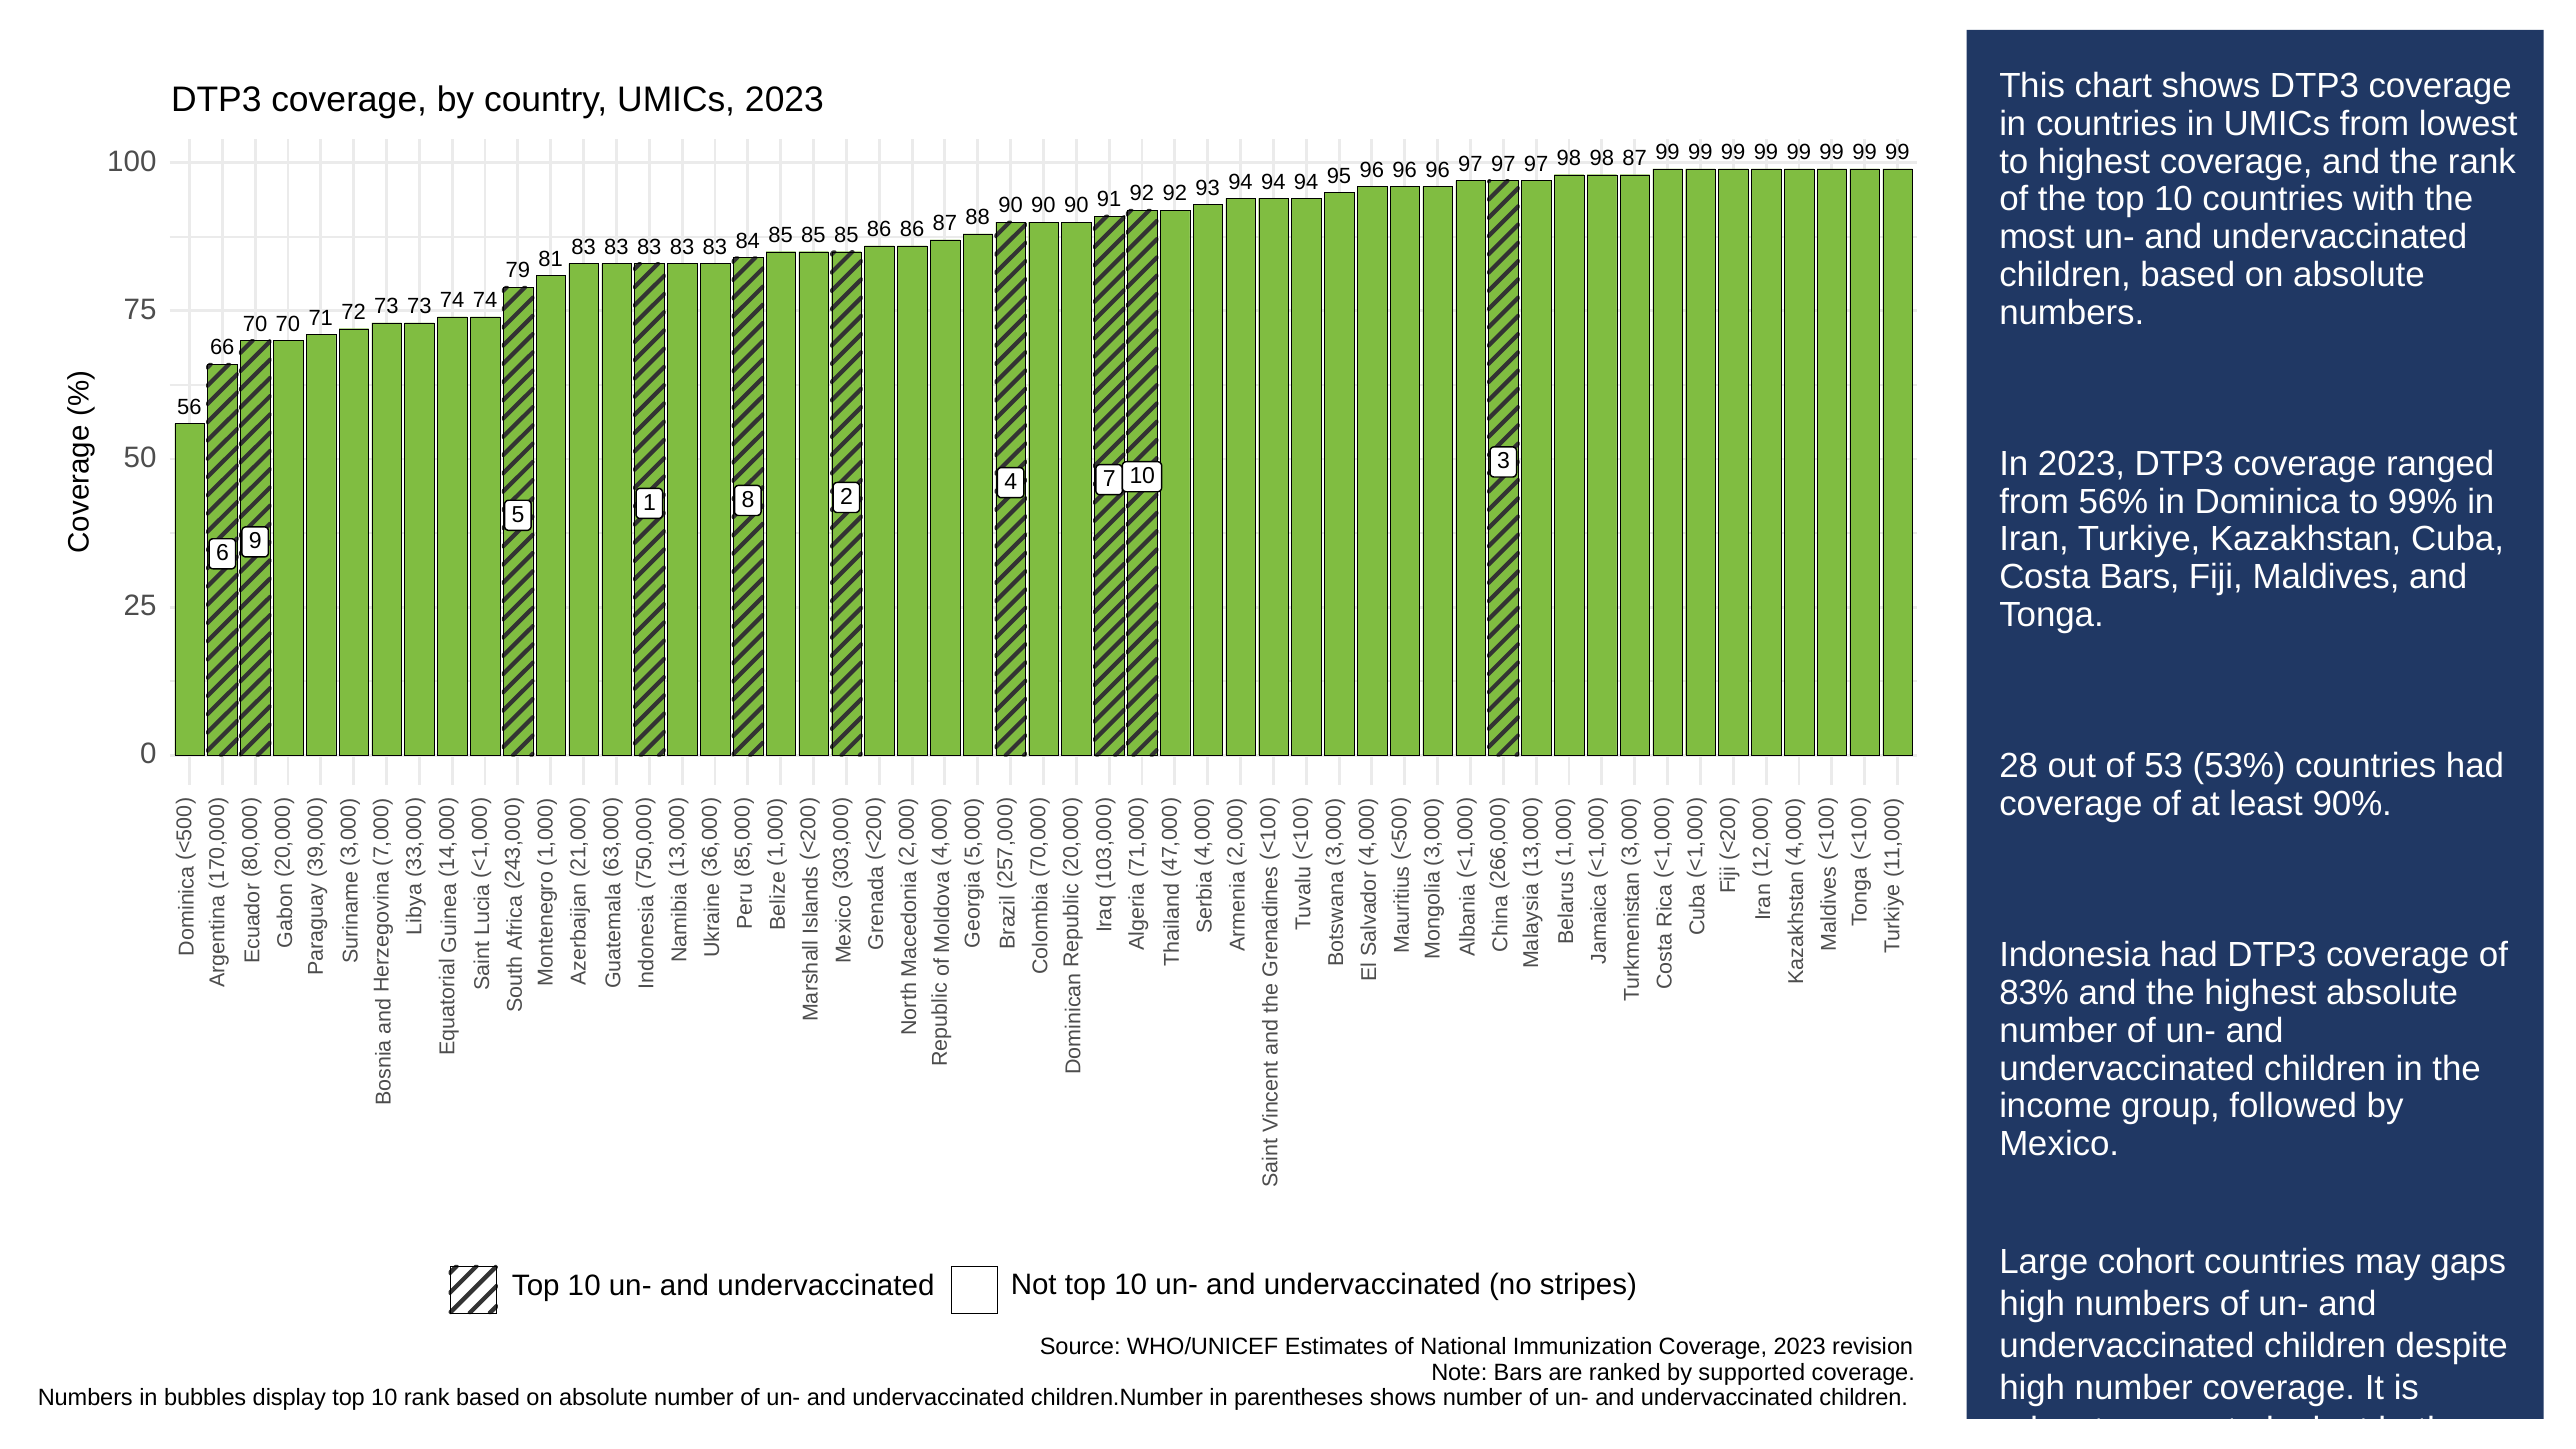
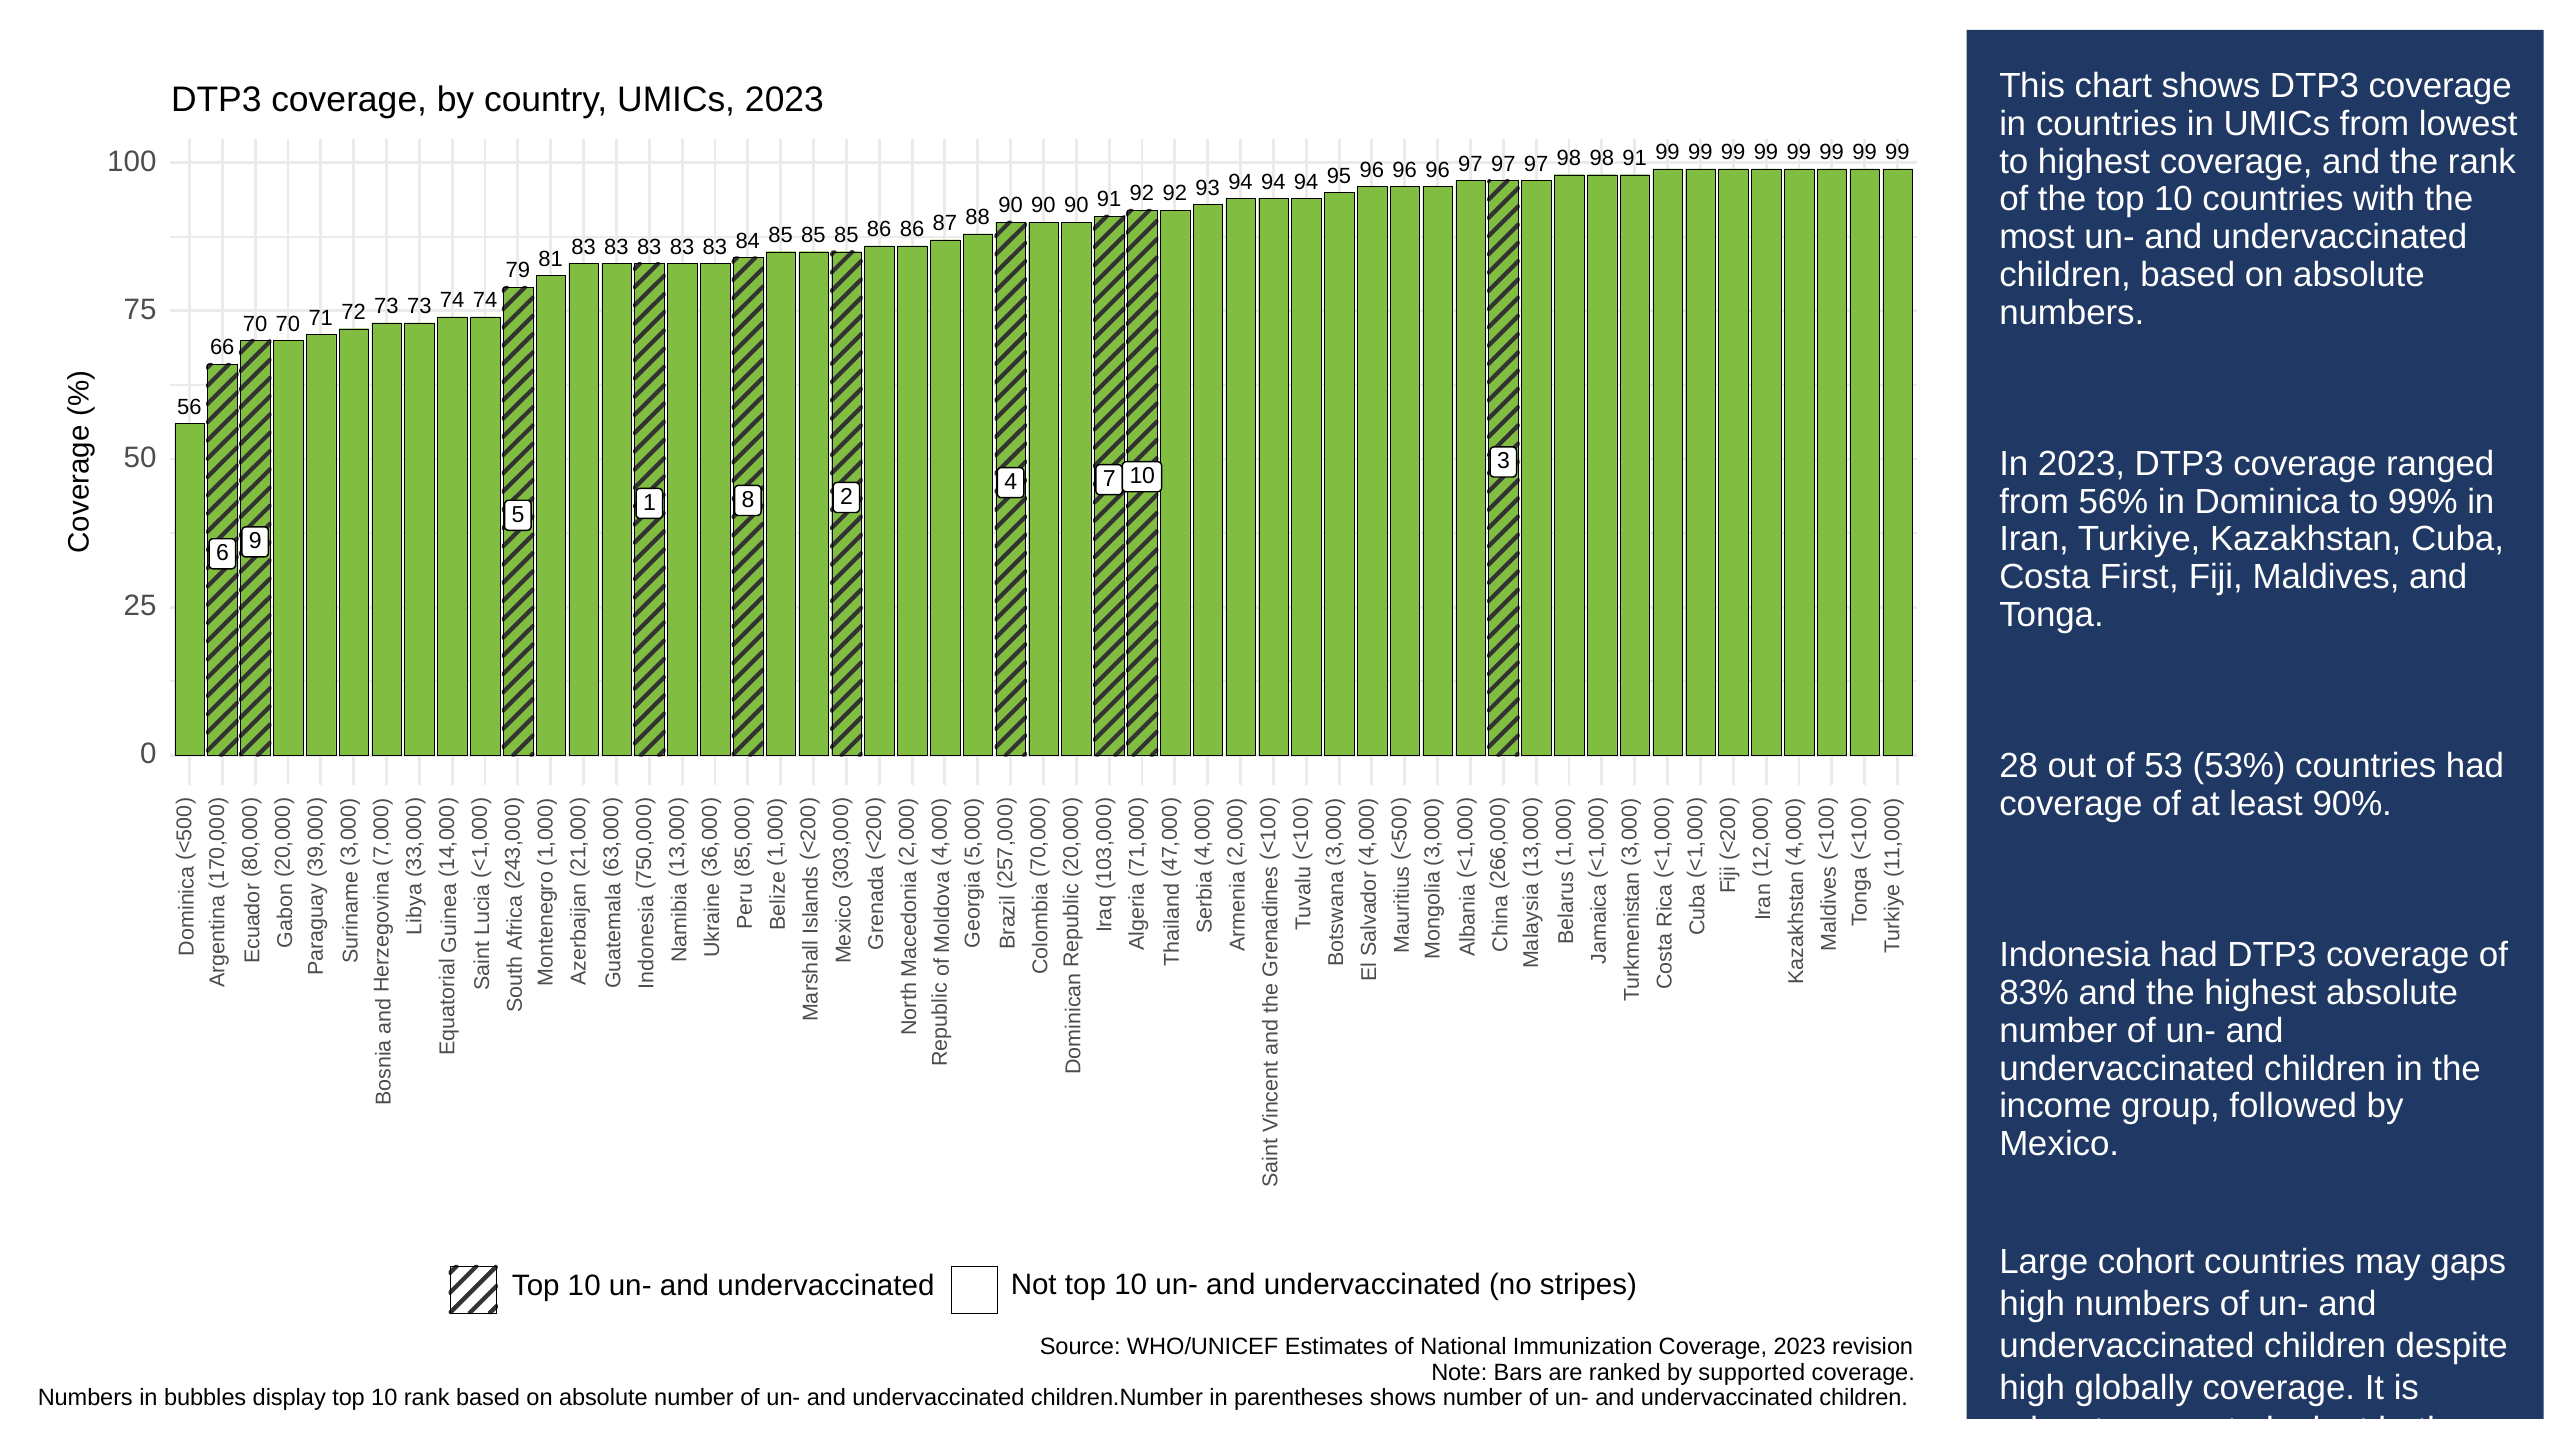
97 87: 87 -> 91 (1635, 158)
Costa Bars: Bars -> First (2139, 577)
high number: number -> globally (2134, 1388)
